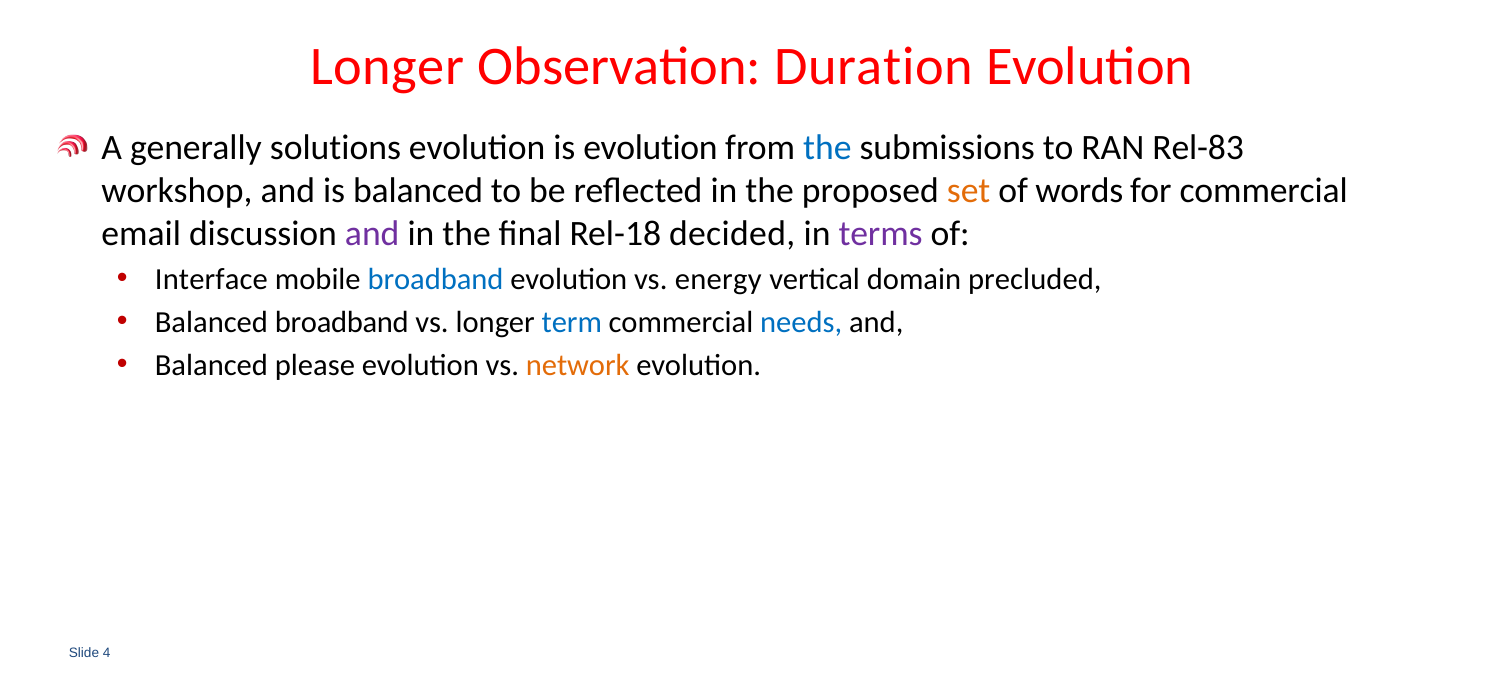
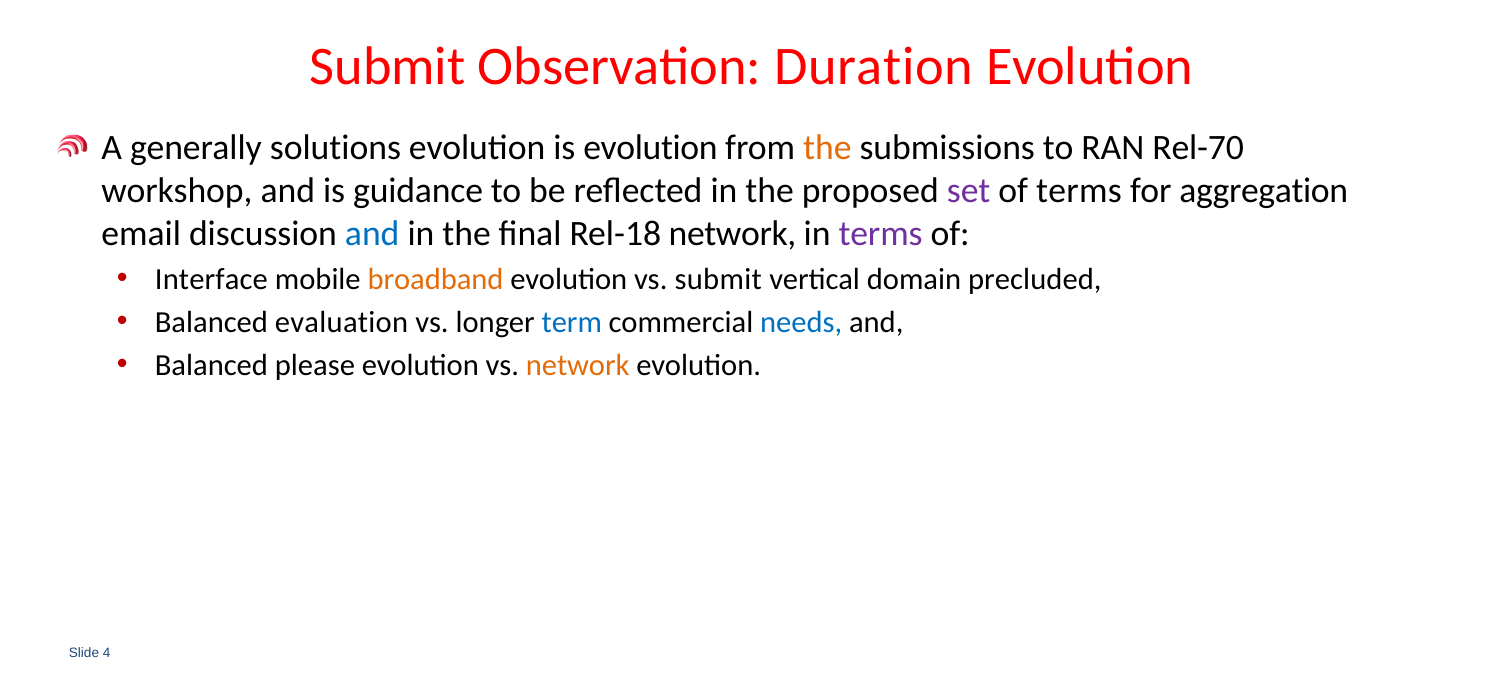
Longer: Longer -> Submit (388, 67)
the colour: blue -> orange (827, 148)
Rel-83: Rel-83 -> Rel-70 (1198, 148)
is balanced: balanced -> guidance (418, 191)
set colour: orange -> purple (969, 191)
of words: words -> terms (1079, 191)
for commercial: commercial -> aggregation (1264, 191)
and colour: purple -> blue (372, 234)
Rel-18 decided: decided -> network (733, 234)
broadband colour: blue -> orange (436, 279)
vs energy: energy -> submit (718, 279)
Balanced broadband: broadband -> evaluation (342, 322)
